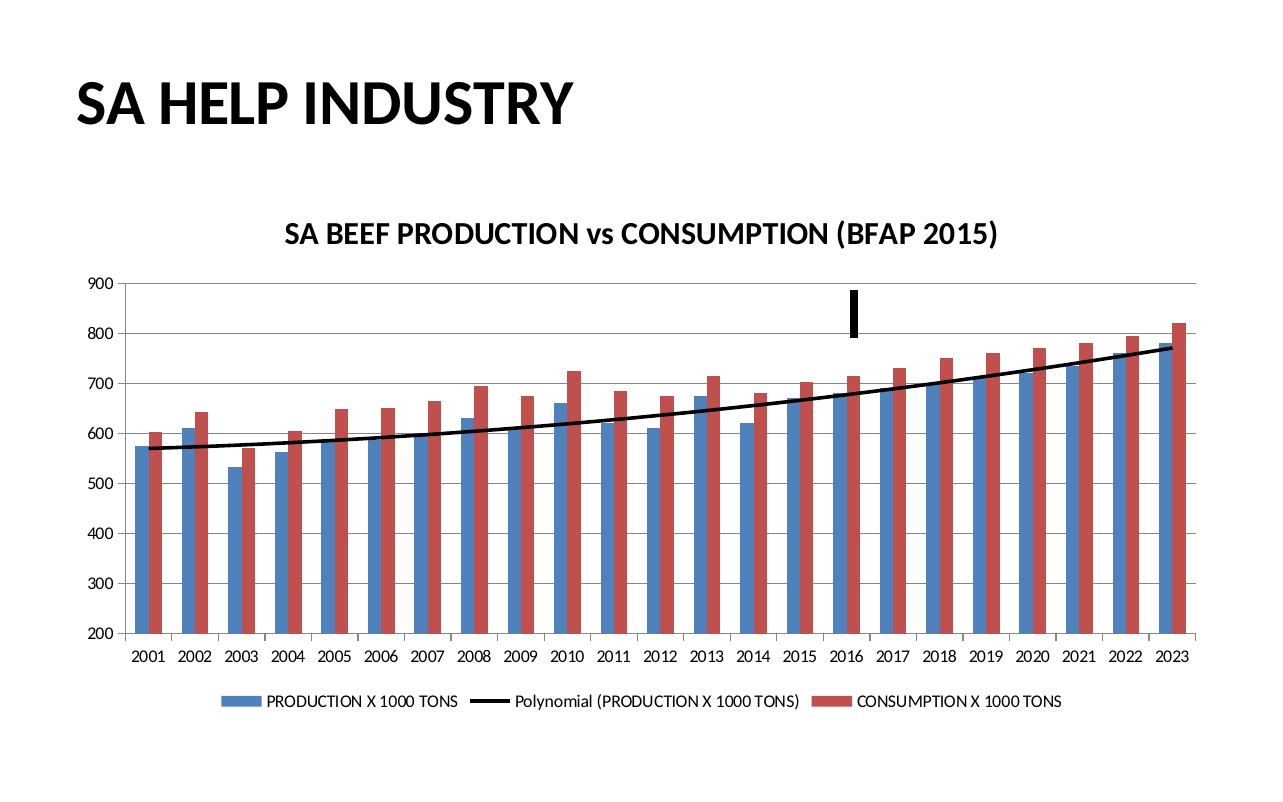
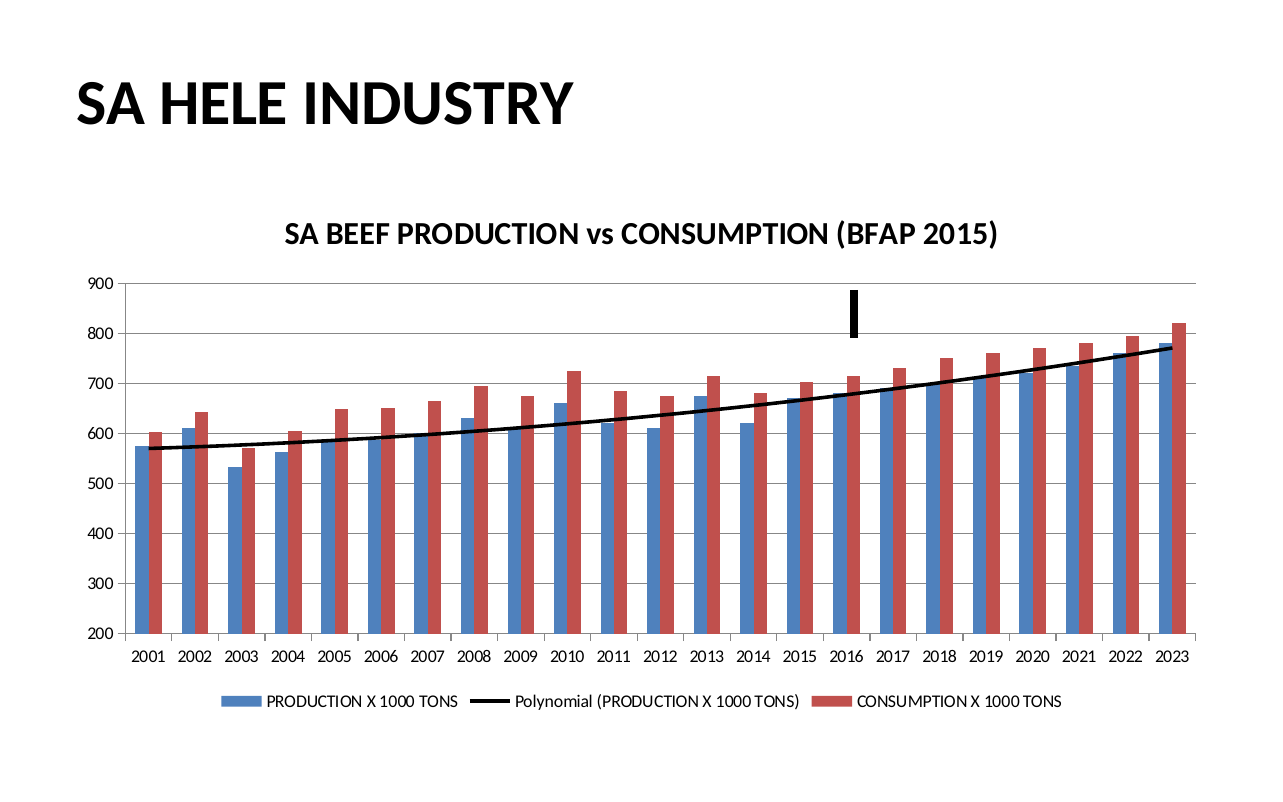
HELP: HELP -> HELE (224, 103)
